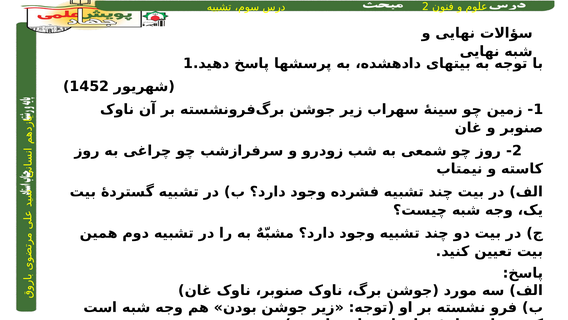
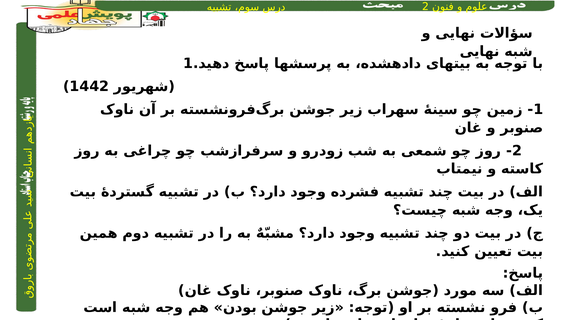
1452: 1452 -> 1442 (89, 86)
